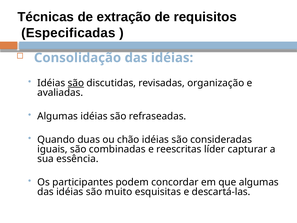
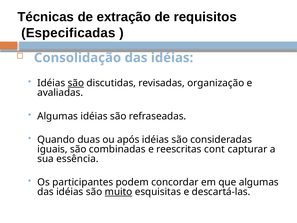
chão: chão -> após (128, 140)
líder: líder -> cont (215, 149)
muito underline: none -> present (119, 192)
